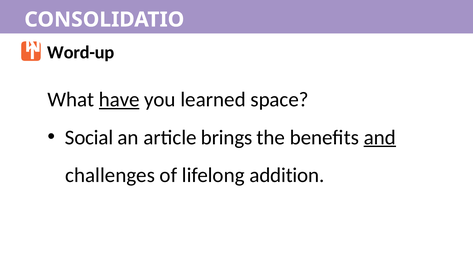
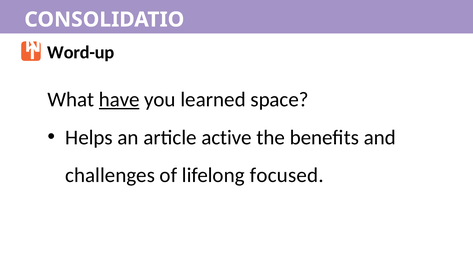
Social: Social -> Helps (89, 137)
brings: brings -> active (227, 137)
and underline: present -> none (380, 137)
addition: addition -> focused (287, 175)
